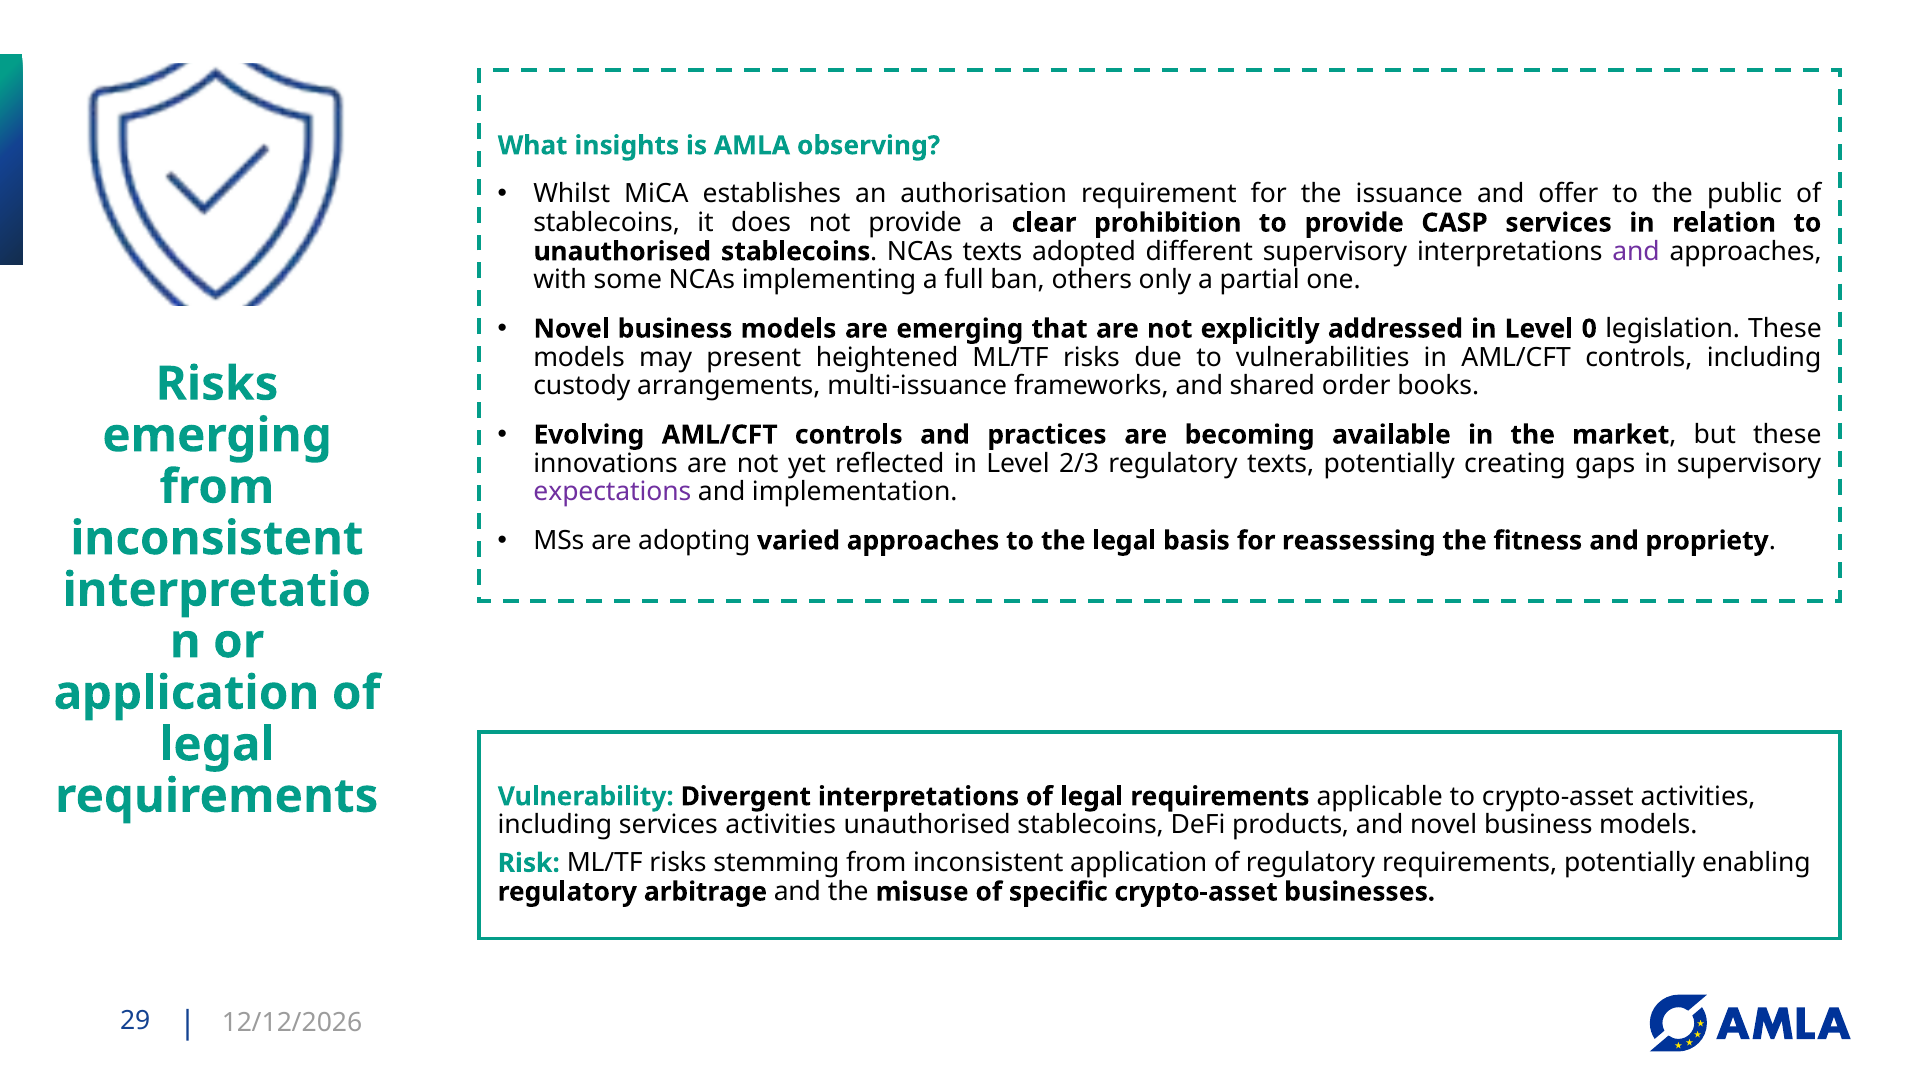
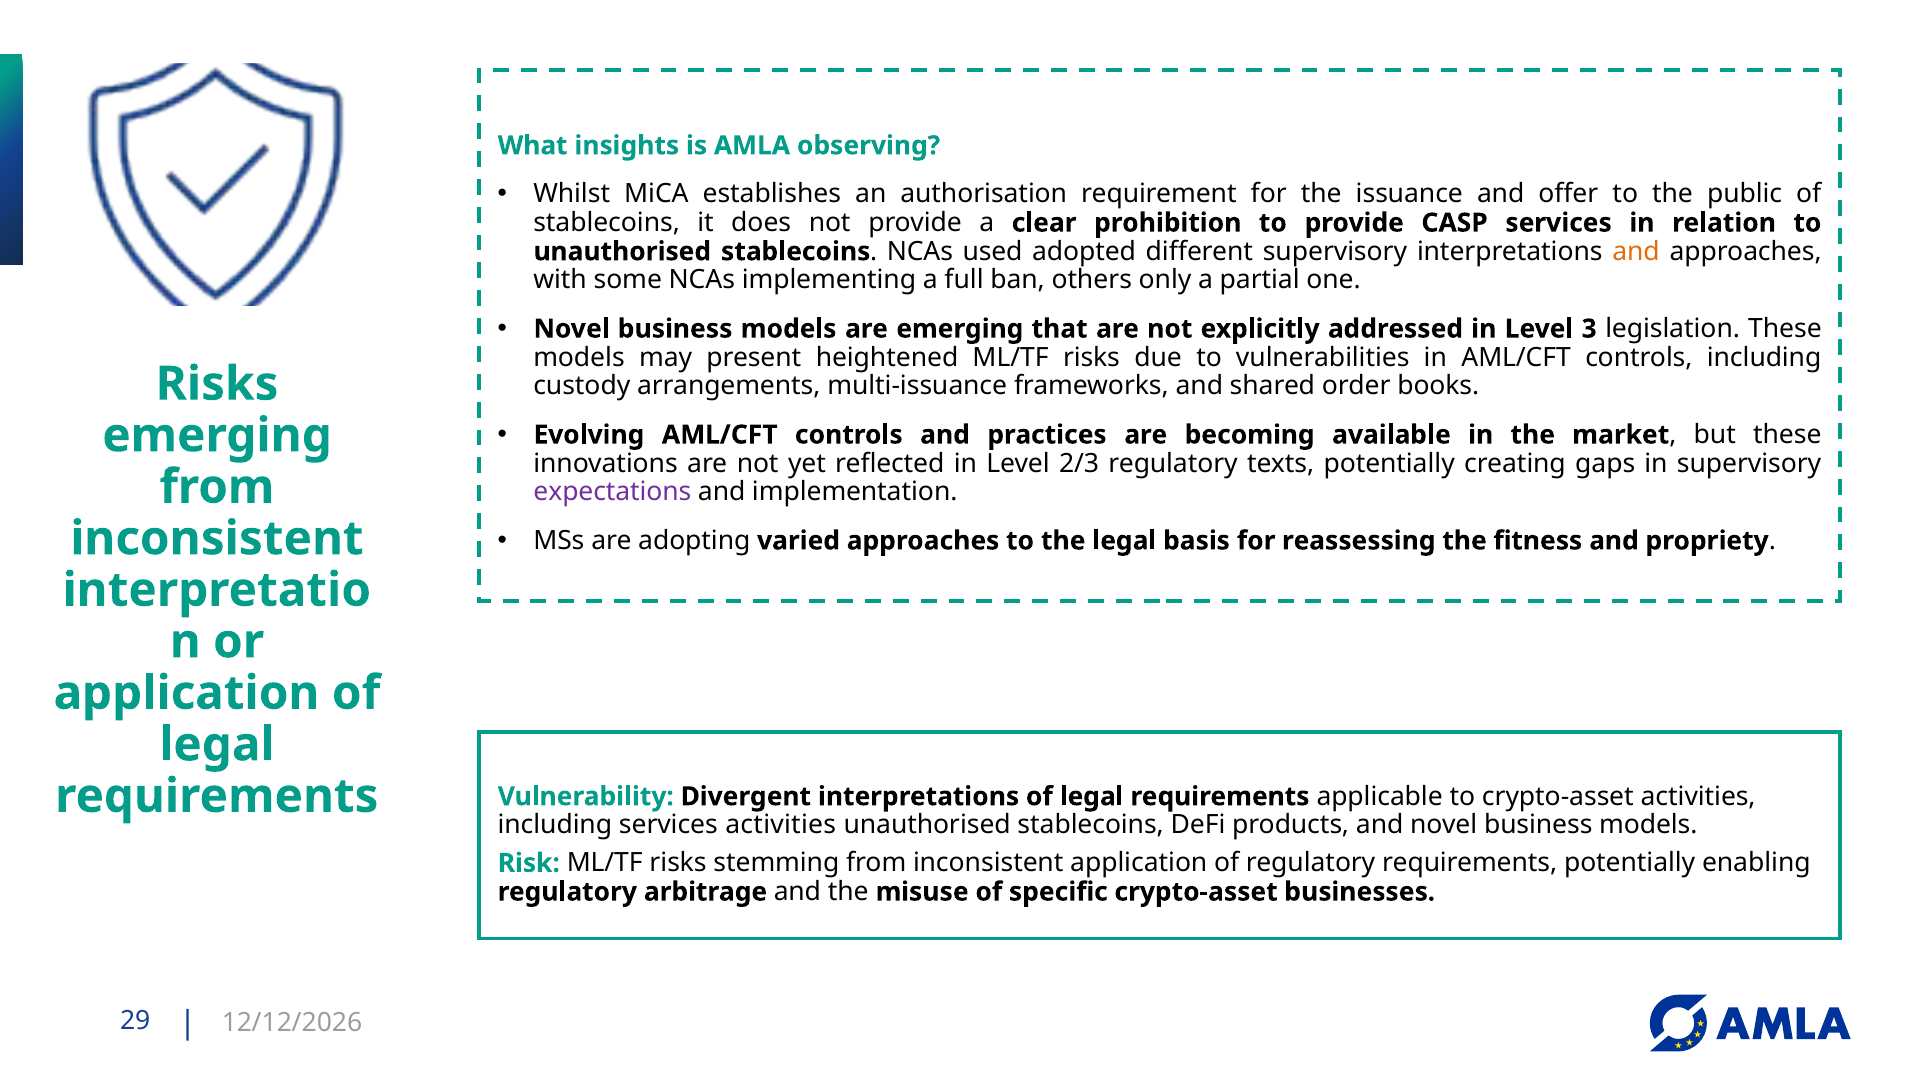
NCAs texts: texts -> used (993, 252)
and colour: purple -> orange (1636, 252)
0: 0 -> 3 (1589, 329)
